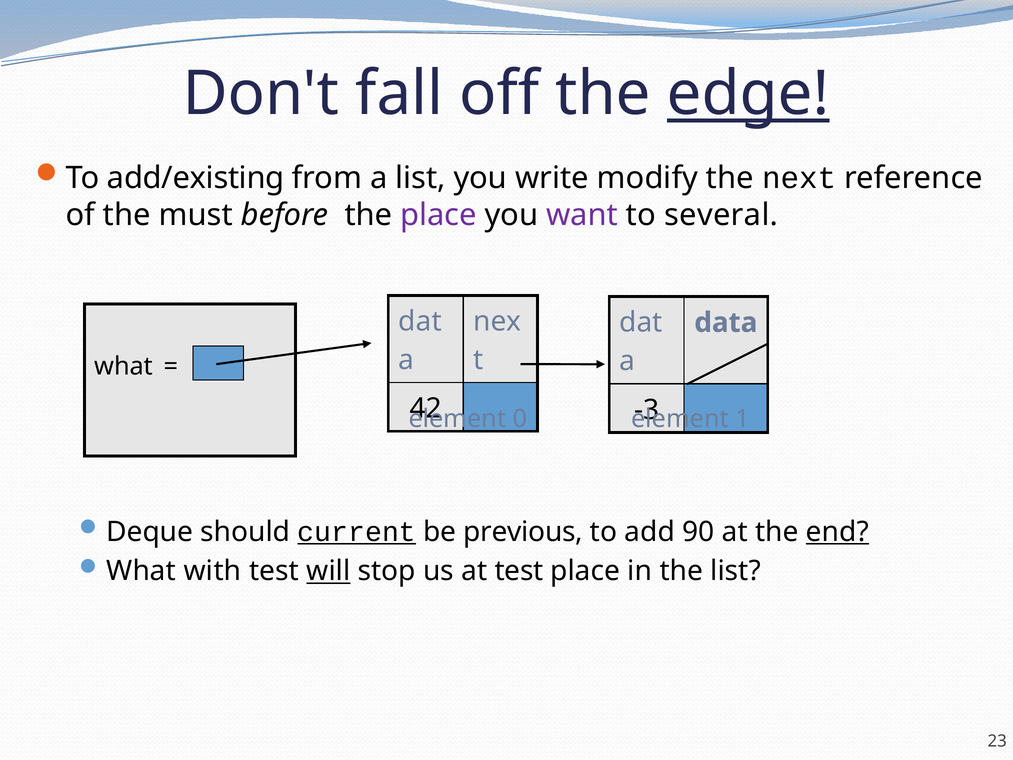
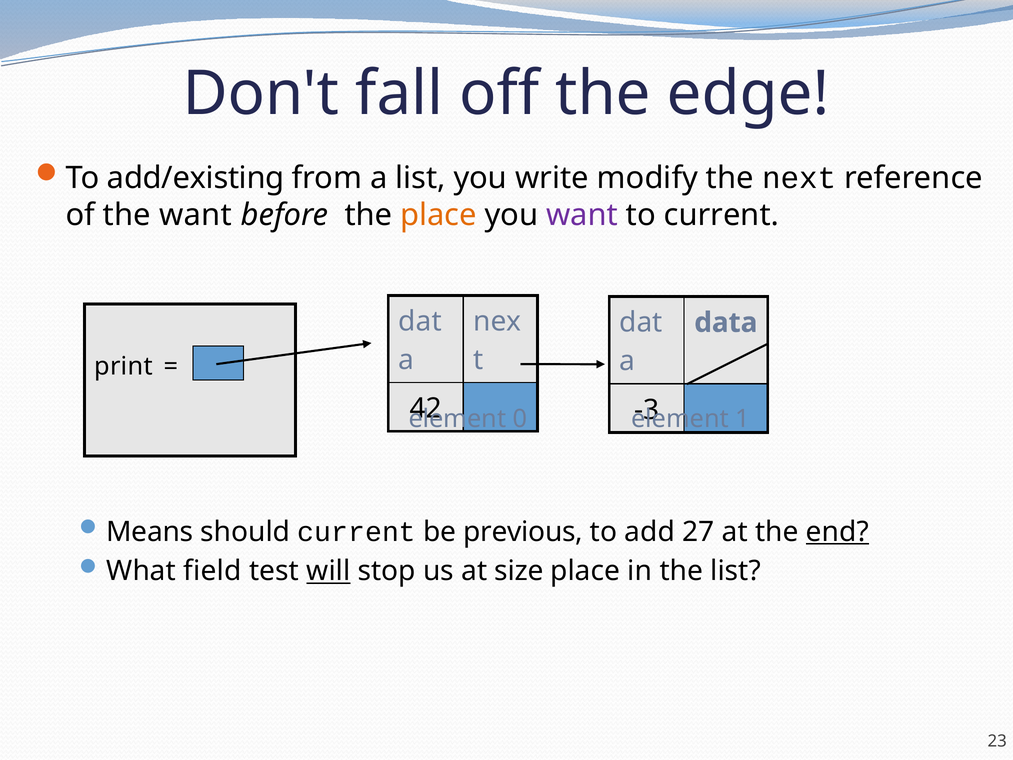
edge underline: present -> none (748, 94)
the must: must -> want (196, 215)
place colour: purple -> orange (438, 215)
to several: several -> current (721, 215)
what: what -> print (124, 366)
Deque: Deque -> Means (150, 532)
current underline: present -> none (357, 532)
90: 90 -> 27 (698, 532)
with: with -> field (212, 571)
at test: test -> size (519, 571)
